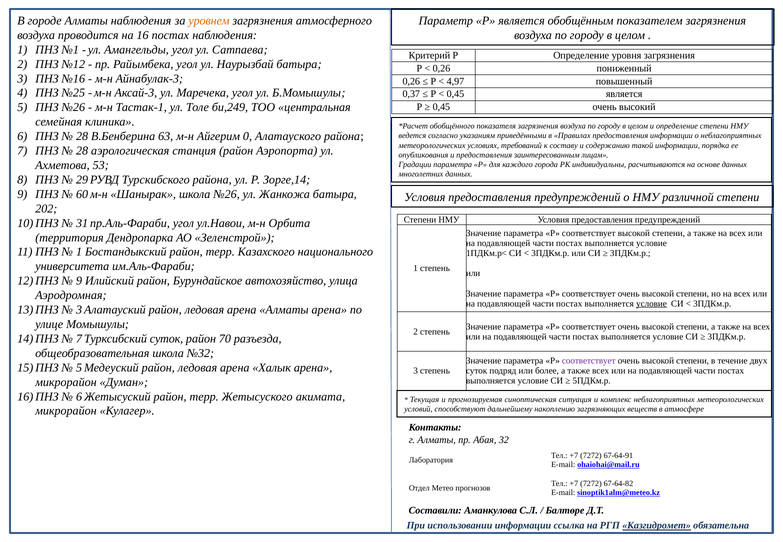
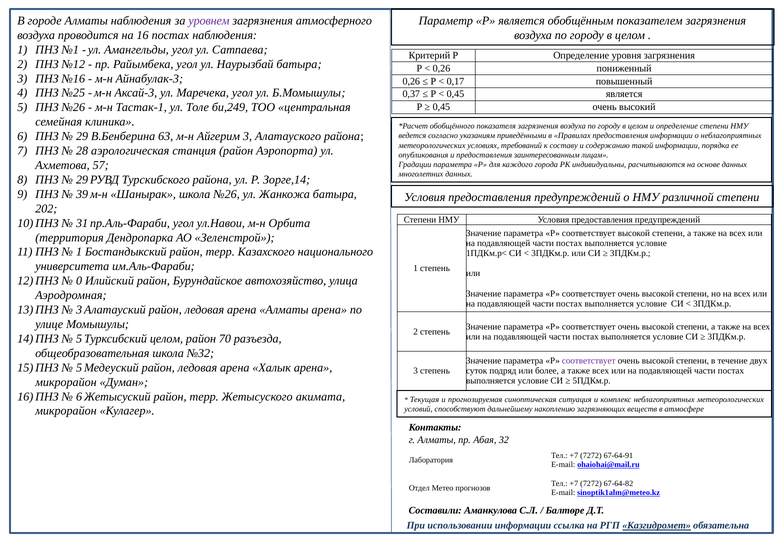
уровнем colour: orange -> purple (209, 21)
4,97: 4,97 -> 0,17 (455, 81)
28: 28 -> 29 (82, 136)
Айгерим 0: 0 -> 3 (248, 136)
53: 53 -> 57 (101, 165)
60: 60 -> 39 (82, 194)
9: 9 -> 0 (79, 281)
условие underline: present -> none (651, 304)
7: 7 -> 5 (79, 339)
Турксибский суток: суток -> целом (166, 339)
